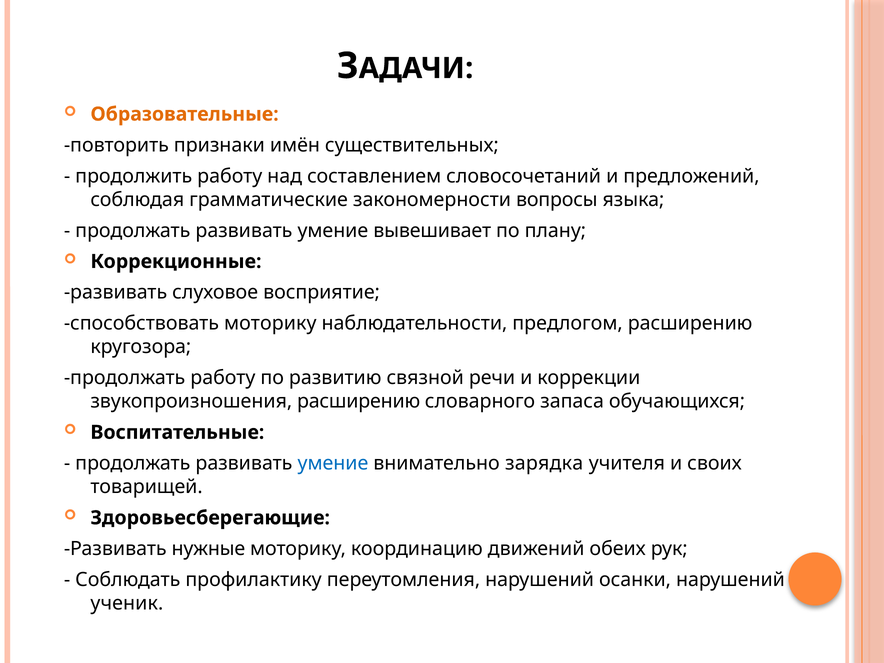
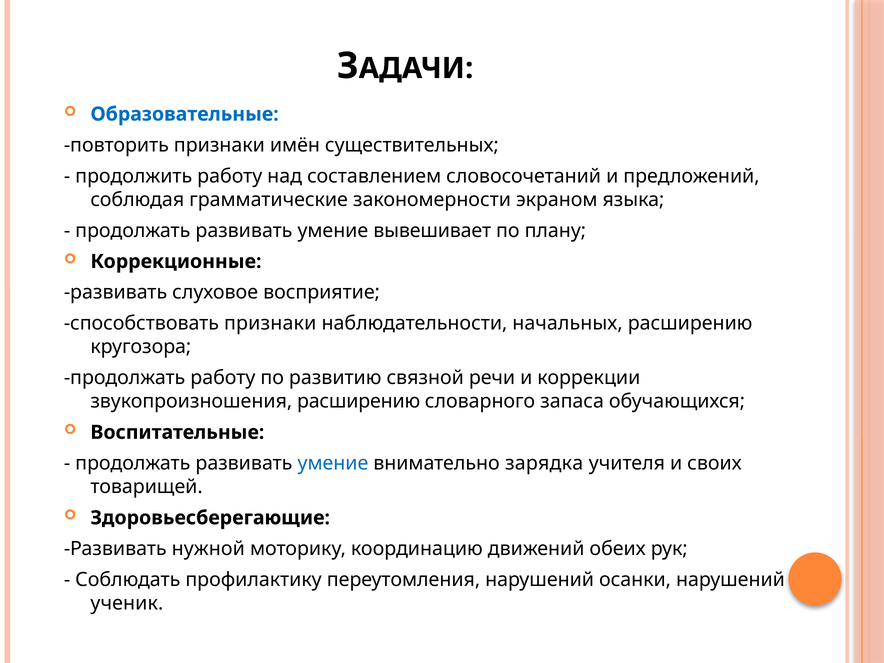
Образовательные colour: orange -> blue (185, 114)
вопросы: вопросы -> экраном (557, 200)
способствовать моторику: моторику -> признаки (270, 323)
предлогом: предлогом -> начальных (567, 323)
нужные: нужные -> нужной (208, 549)
